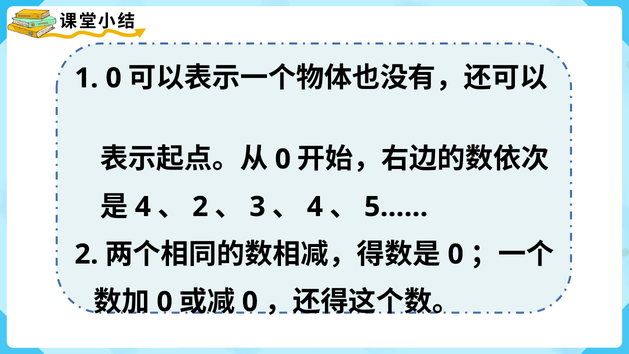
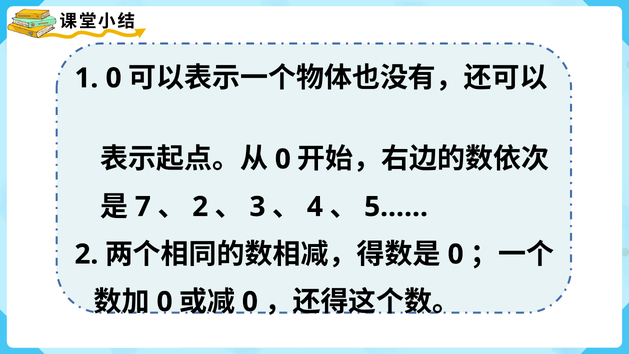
4: 4 -> 7 (143, 207)
